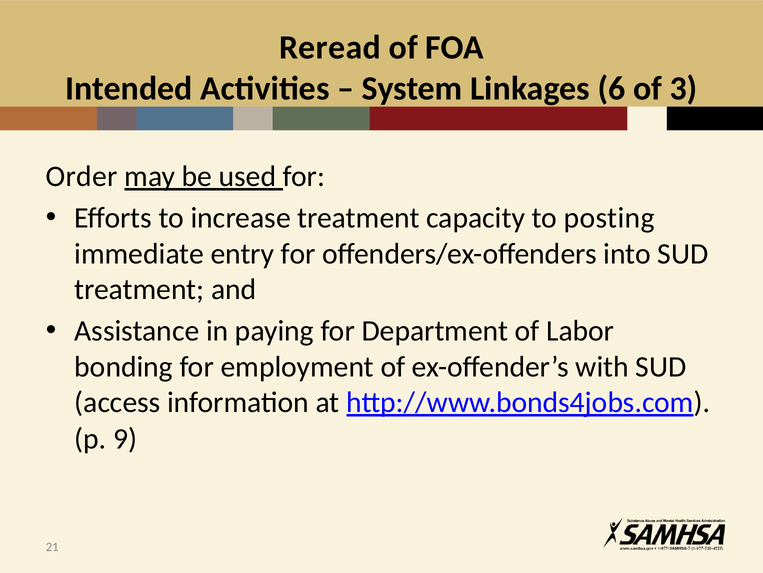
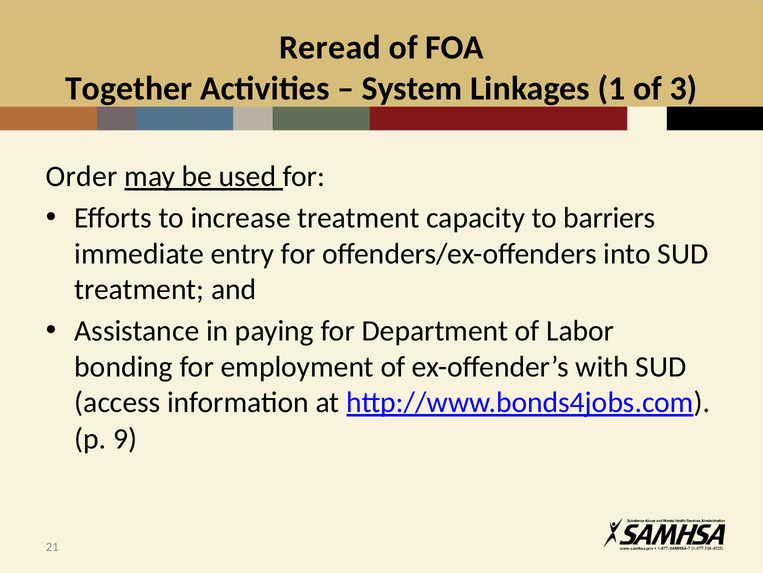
Intended: Intended -> Together (129, 88)
6: 6 -> 1 (612, 88)
posting: posting -> barriers (609, 218)
